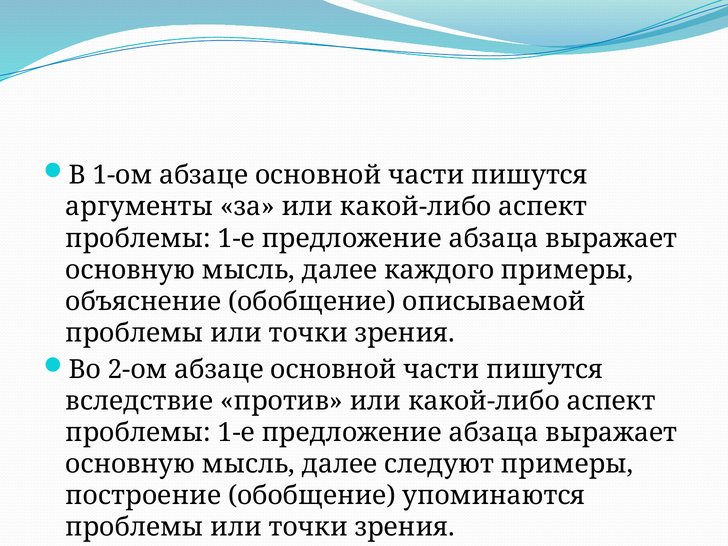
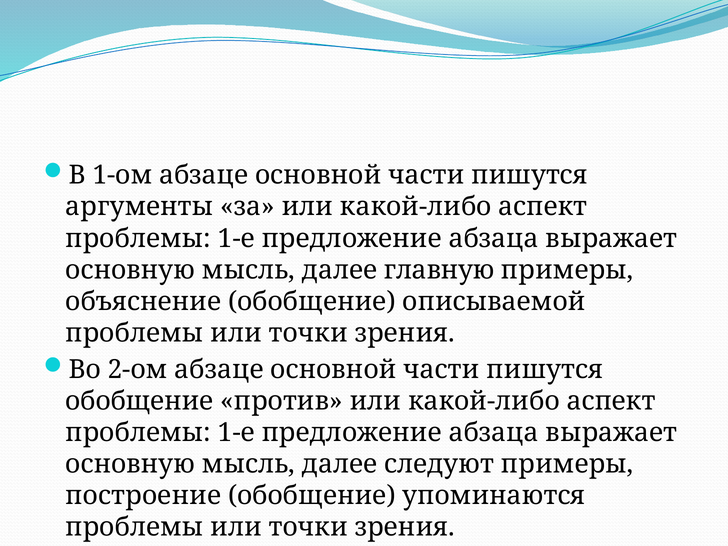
каждого: каждого -> главную (439, 270)
вследствие: вследствие -> обобщение (139, 401)
